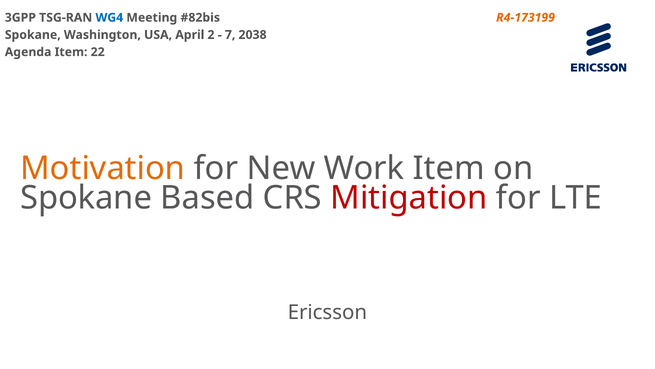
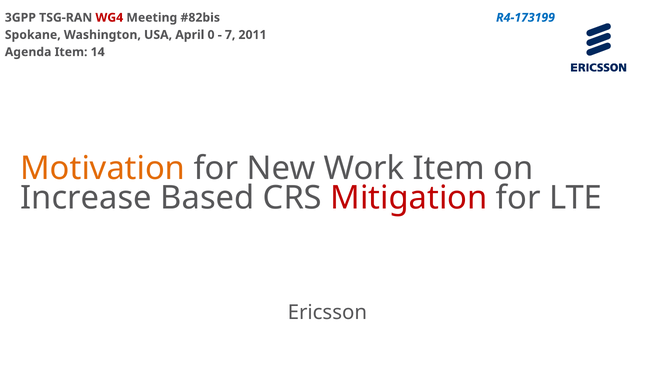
WG4 colour: blue -> red (109, 18)
R4-173199 colour: orange -> blue (525, 18)
2: 2 -> 0 (211, 35)
2038: 2038 -> 2011 (253, 35)
22: 22 -> 14 (98, 52)
Spokane: Spokane -> Increase (86, 198)
